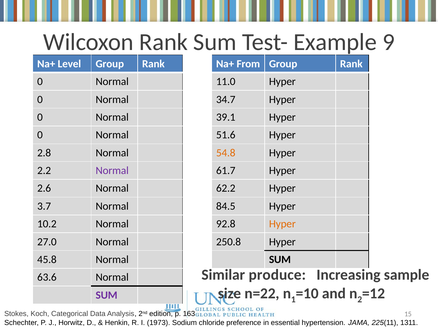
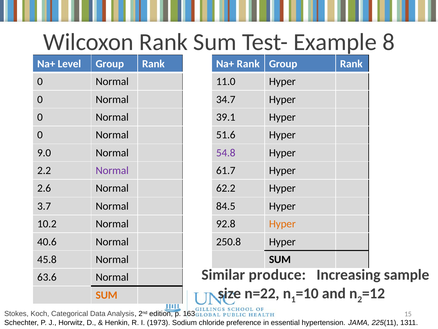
9: 9 -> 8 (389, 42)
Na+ From: From -> Rank (248, 64)
2.8: 2.8 -> 9.0 (44, 153)
54.8 colour: orange -> purple (226, 153)
27.0: 27.0 -> 40.6 (47, 241)
SUM colour: purple -> orange (107, 295)
